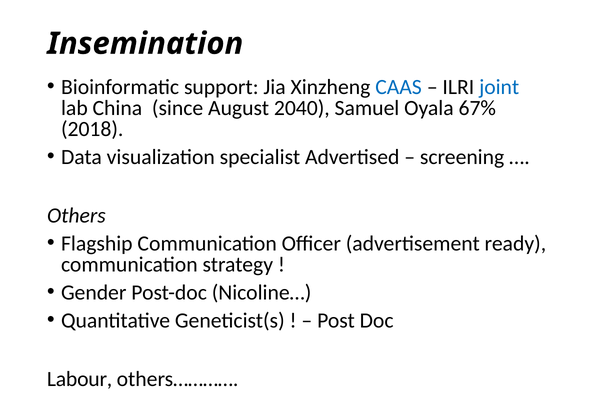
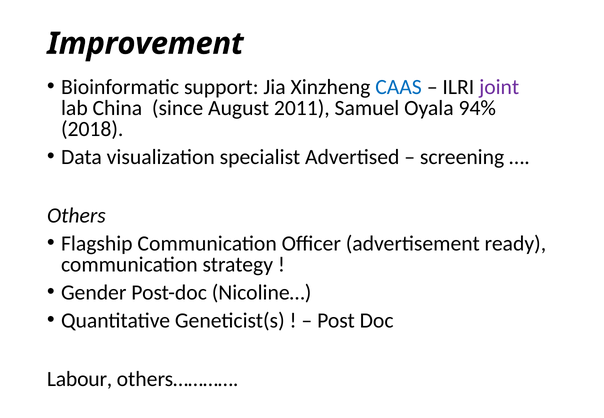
Insemination: Insemination -> Improvement (145, 44)
joint colour: blue -> purple (499, 87)
2040: 2040 -> 2011 (302, 108)
67%: 67% -> 94% (477, 108)
